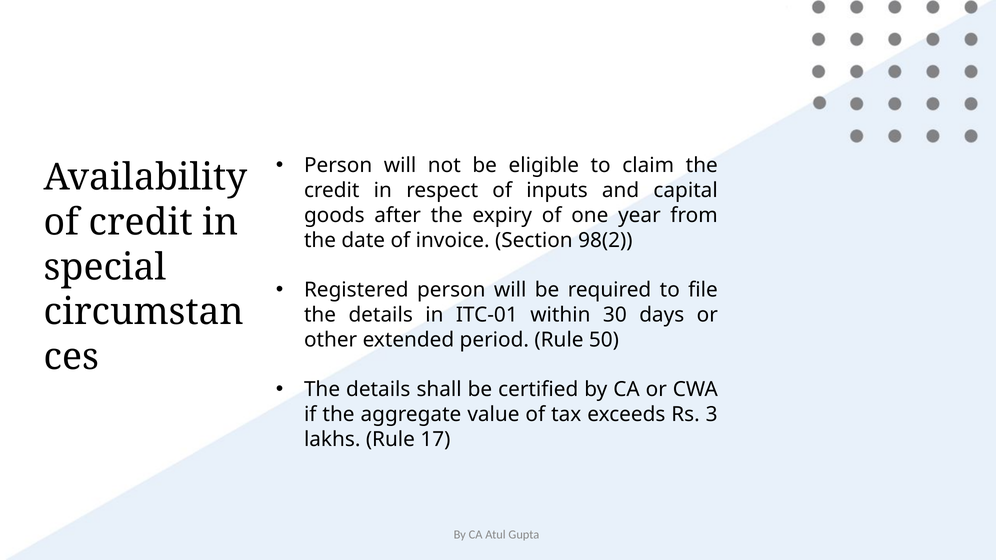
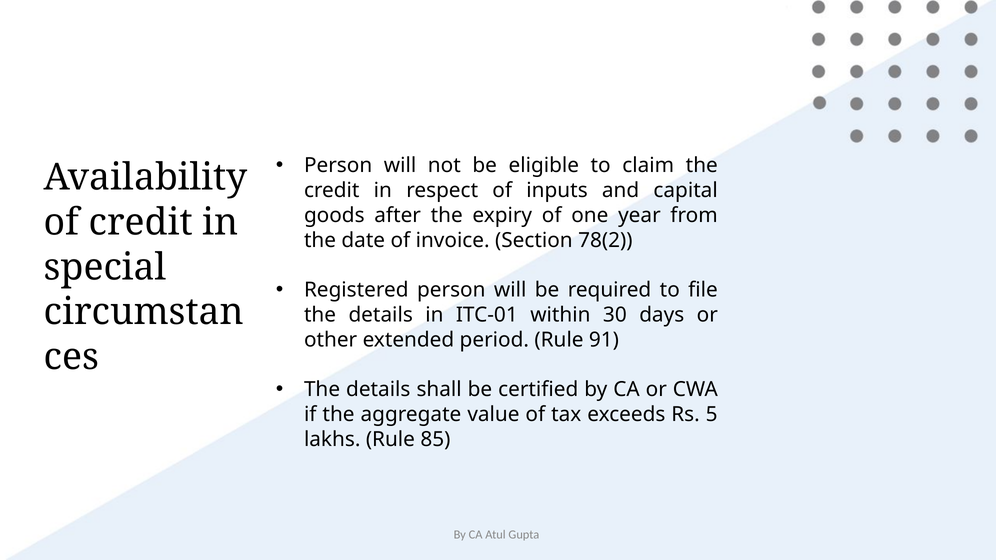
98(2: 98(2 -> 78(2 (605, 240)
50: 50 -> 91 (604, 340)
3: 3 -> 5 (712, 415)
17: 17 -> 85 (435, 440)
